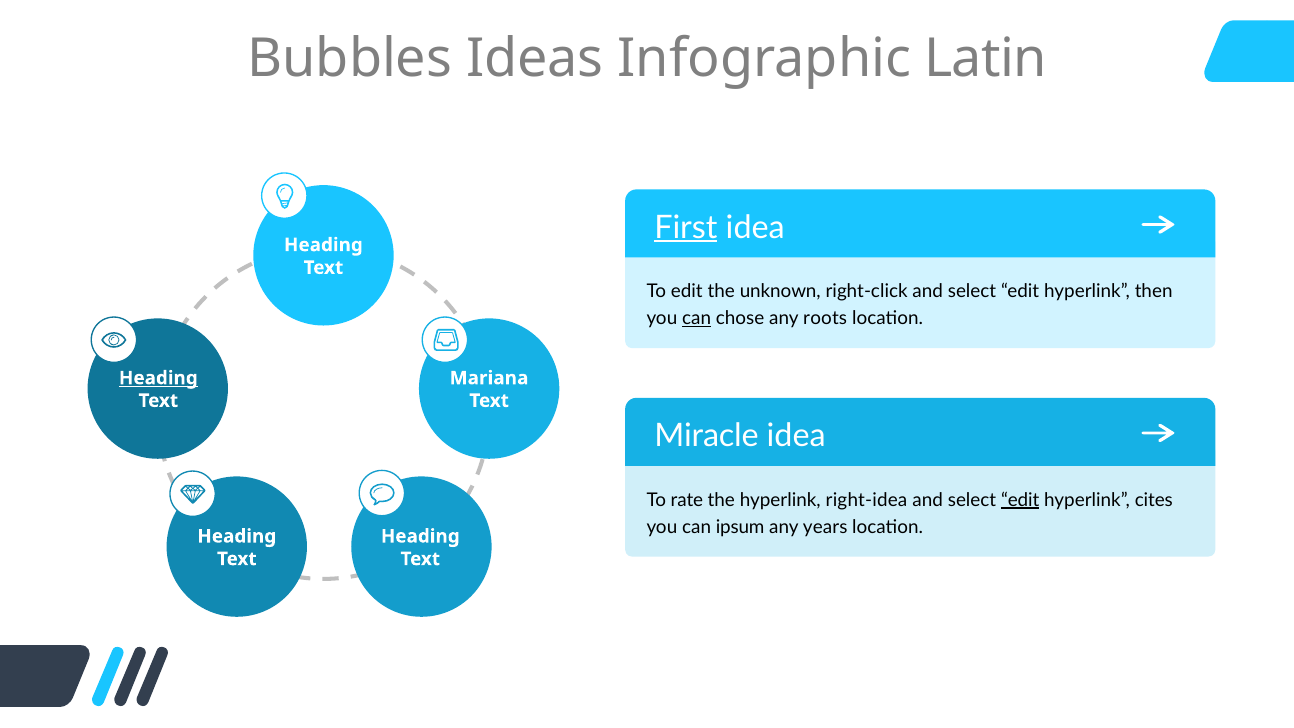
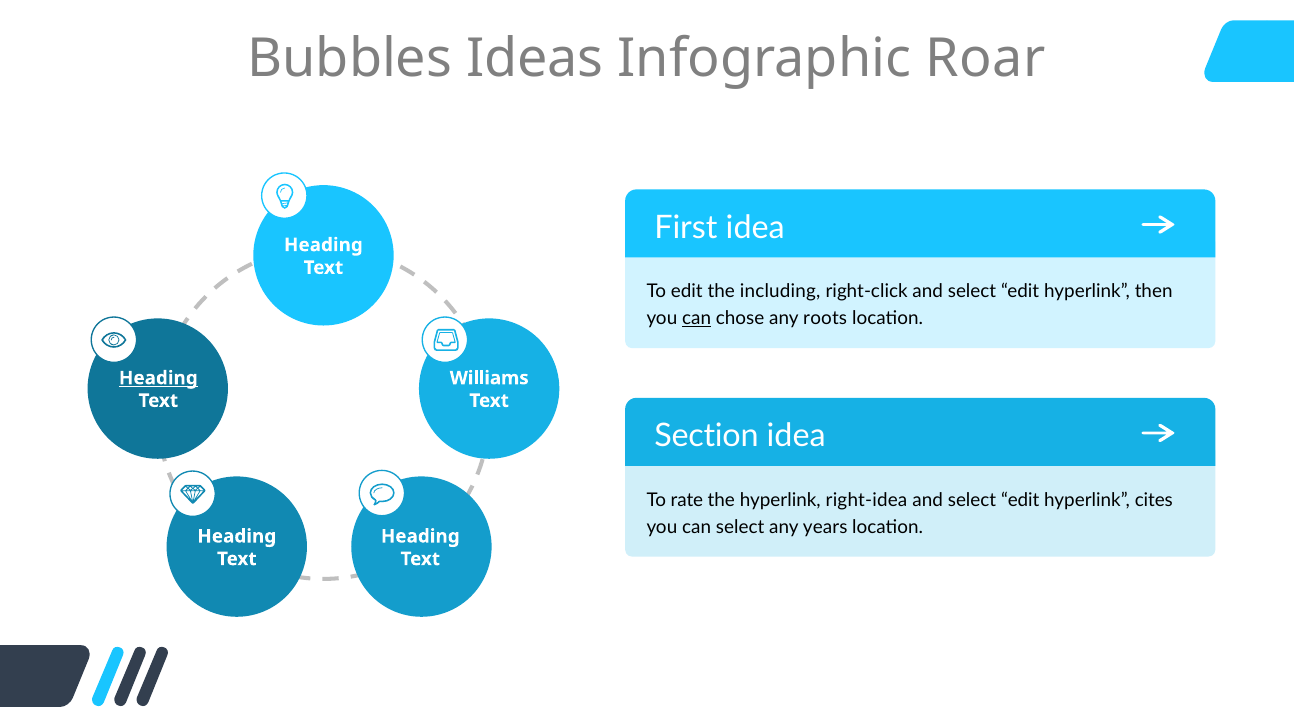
Latin: Latin -> Roar (985, 59)
First underline: present -> none (686, 227)
unknown: unknown -> including (780, 291)
Mariana: Mariana -> Williams (489, 378)
Miracle: Miracle -> Section (706, 436)
edit underline: present -> none (1020, 500)
can ipsum: ipsum -> select (740, 527)
